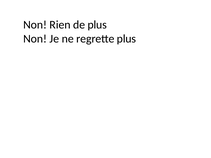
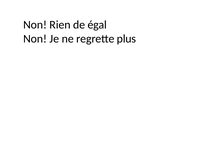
de plus: plus -> égal (97, 25)
